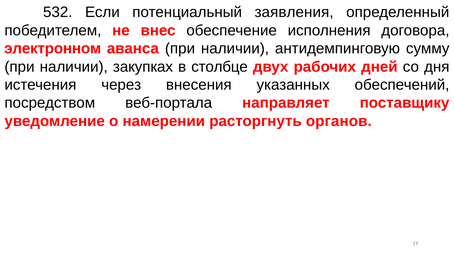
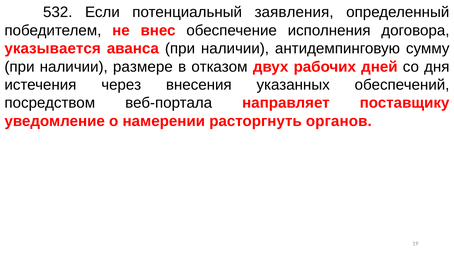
электронном: электронном -> указывается (53, 49)
закупках: закупках -> размере (143, 67)
столбце: столбце -> отказом (219, 67)
